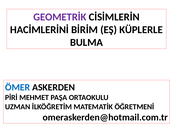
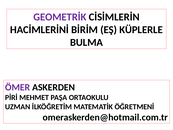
ÖMER colour: blue -> purple (18, 87)
